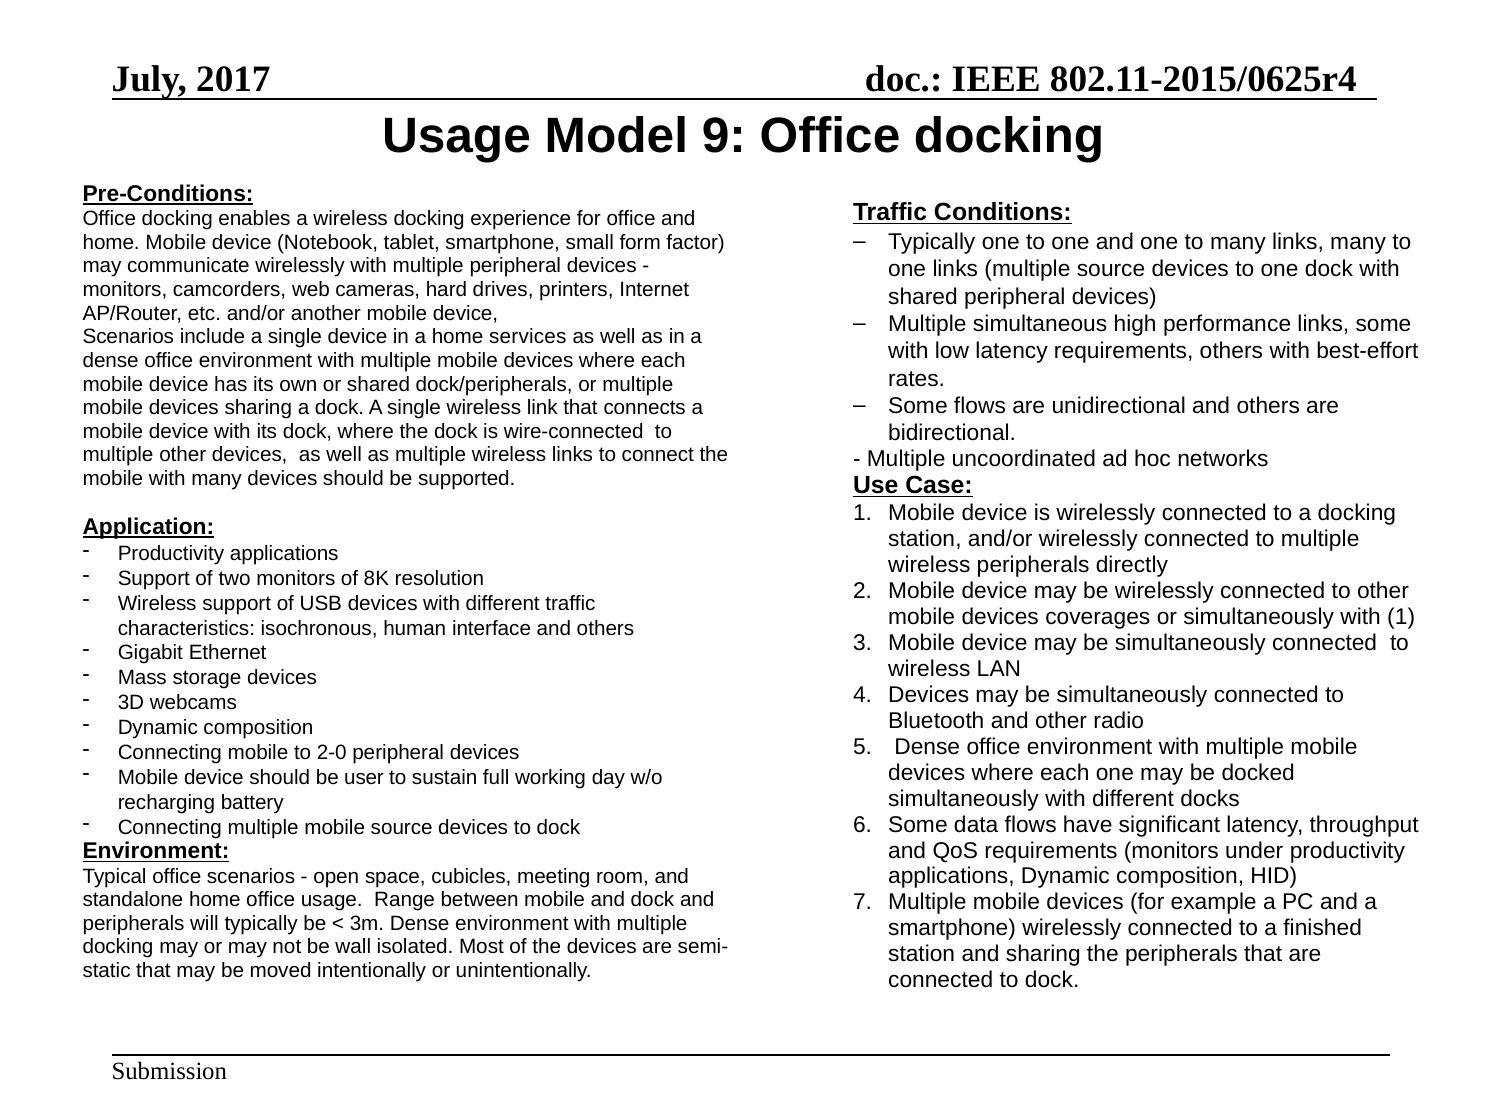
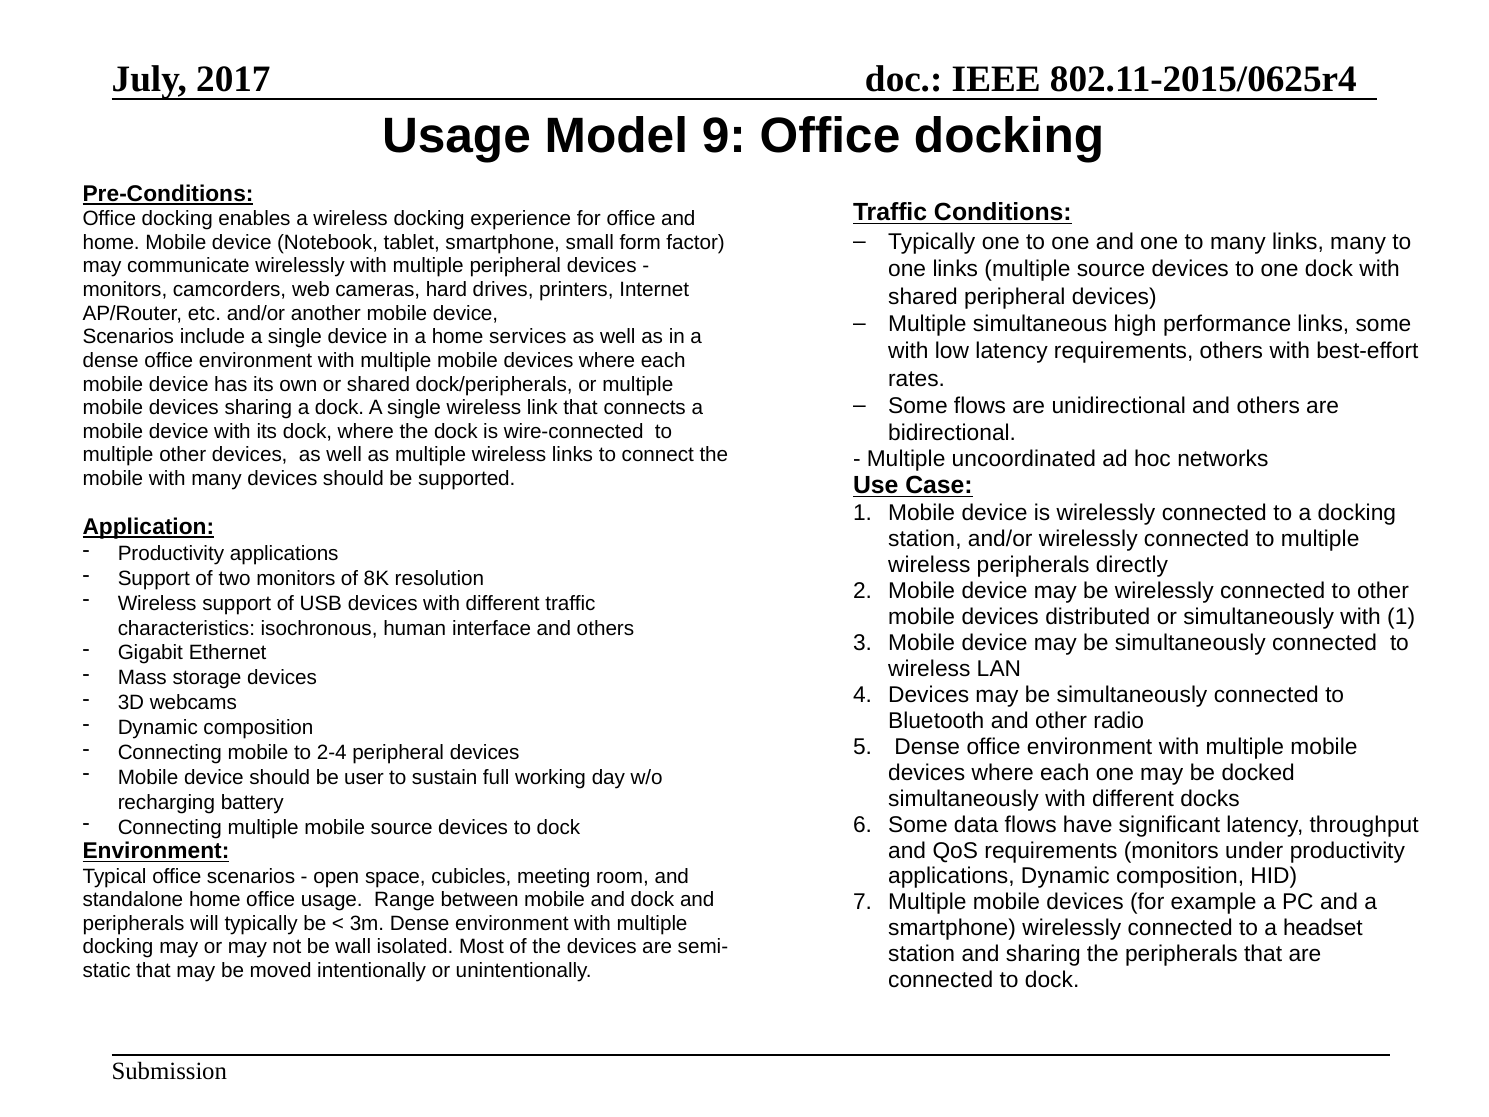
coverages: coverages -> distributed (1098, 617)
2-0: 2-0 -> 2-4 (332, 752)
finished: finished -> headset (1323, 928)
